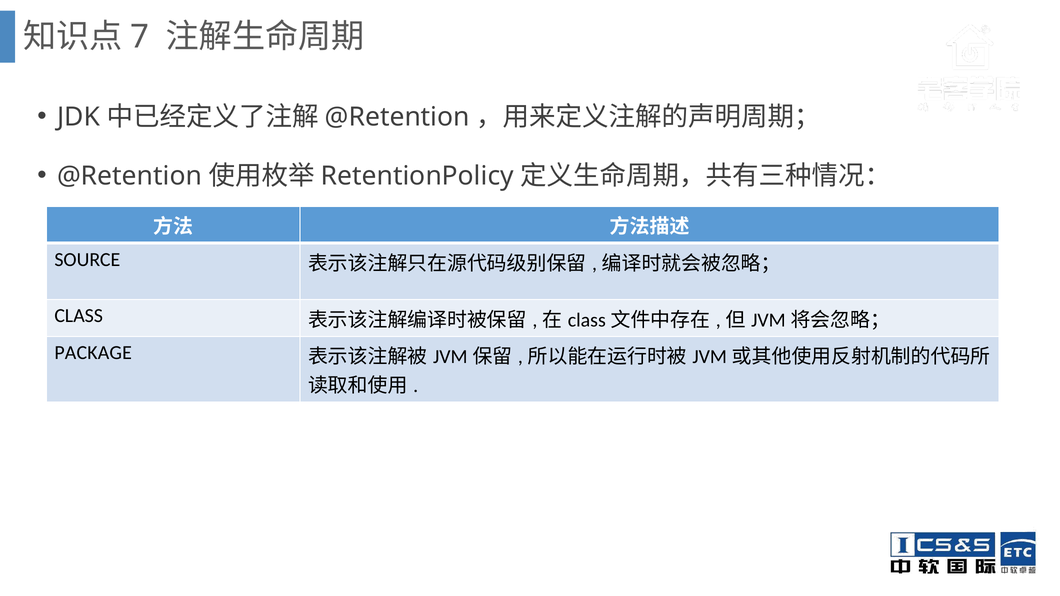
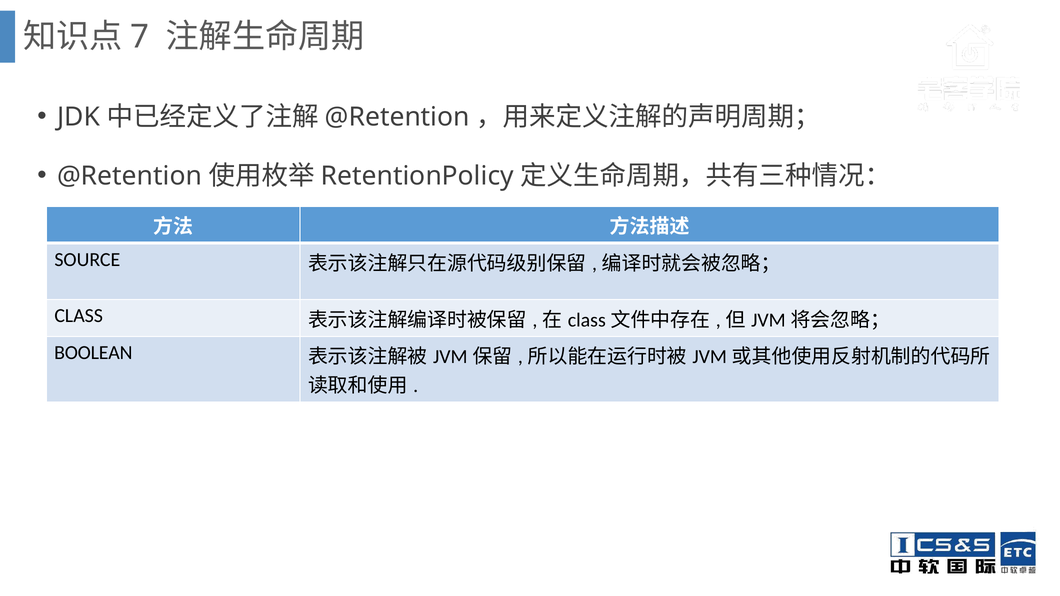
PACKAGE: PACKAGE -> BOOLEAN (93, 353)
